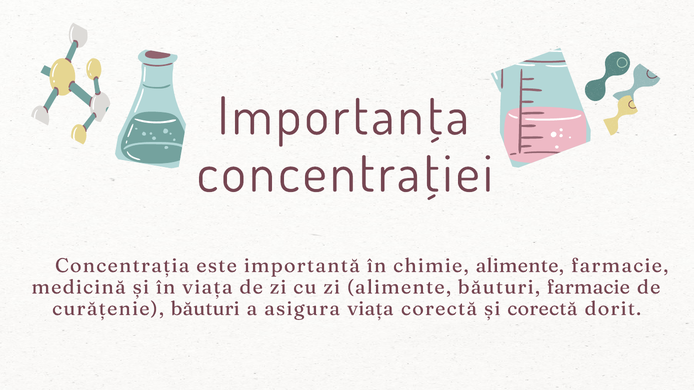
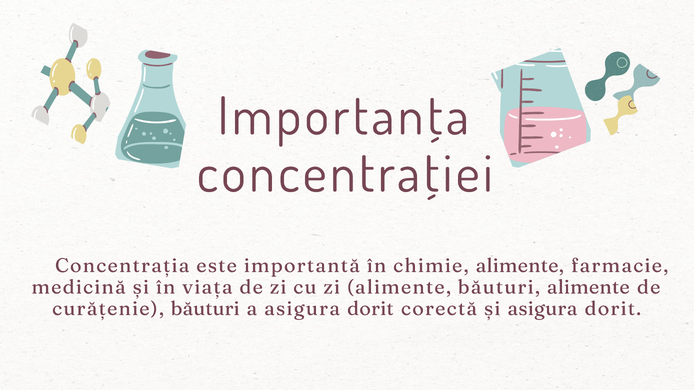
băuturi farmacie: farmacie -> alimente (588, 287)
a asigura viața: viața -> dorit (370, 309)
și corectă: corectă -> asigura (542, 309)
